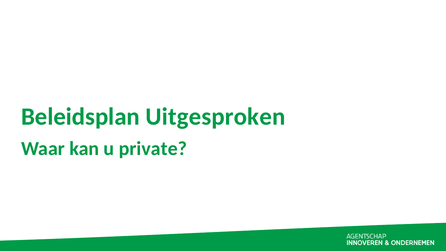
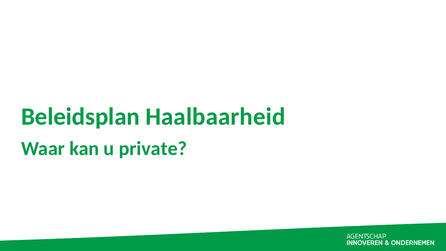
Uitgesproken: Uitgesproken -> Haalbaarheid (215, 117)
